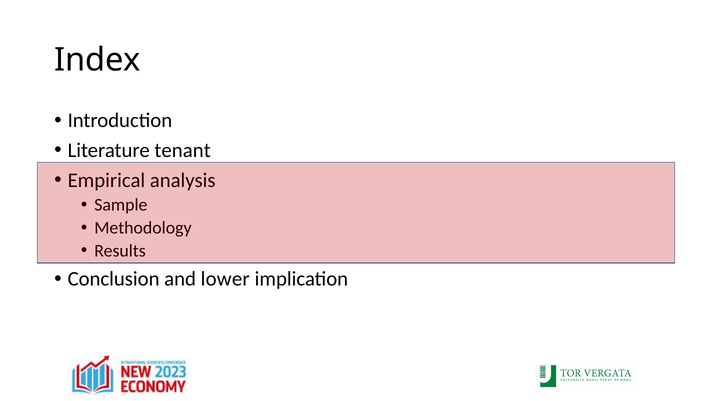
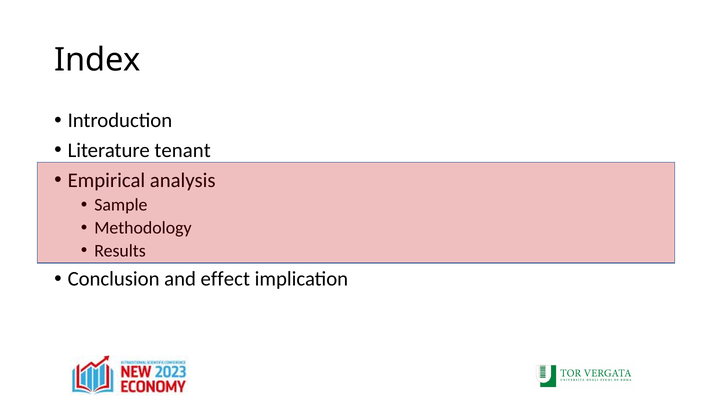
lower: lower -> effect (225, 279)
